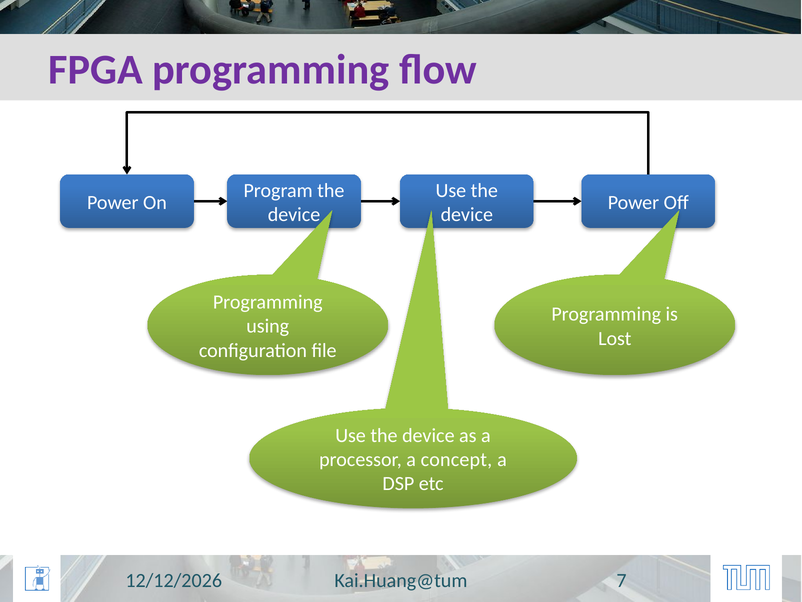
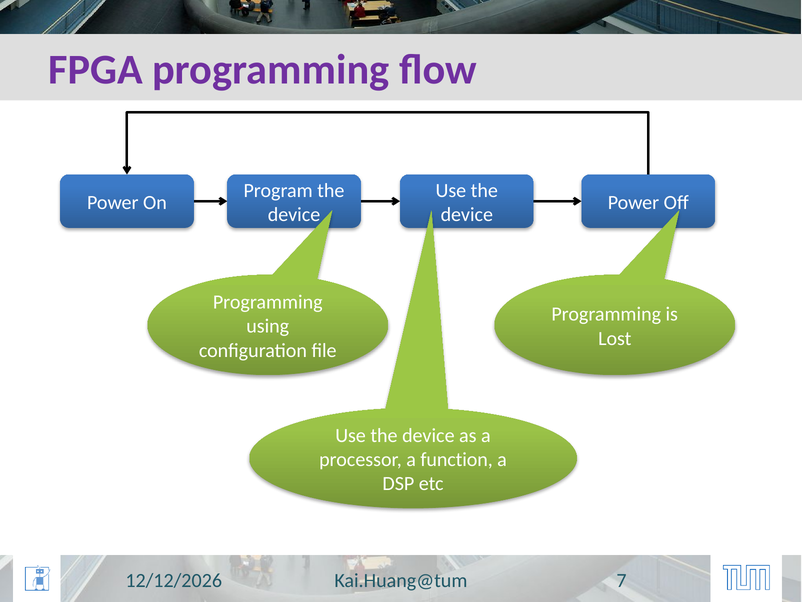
concept: concept -> function (457, 459)
